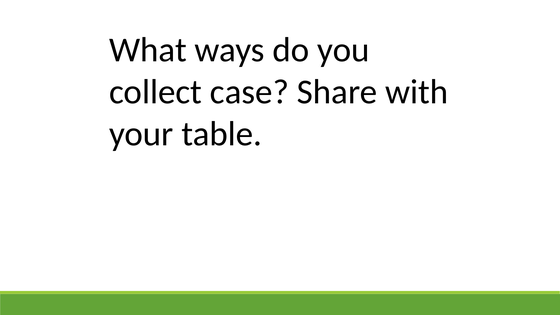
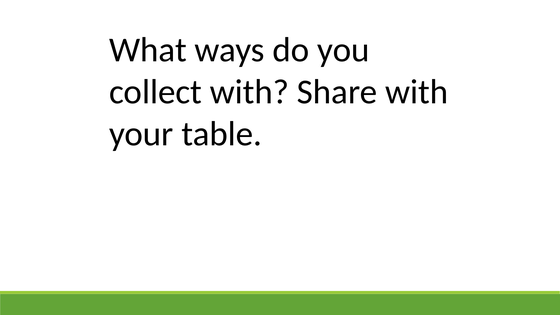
collect case: case -> with (249, 92)
